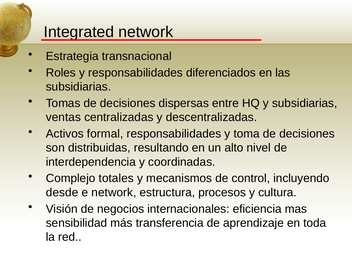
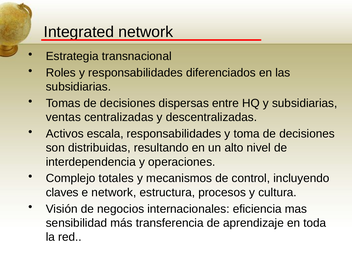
formal: formal -> escala (105, 134)
coordinadas: coordinadas -> operaciones (182, 162)
desde: desde -> claves (62, 192)
